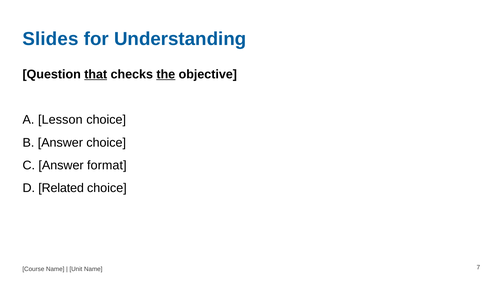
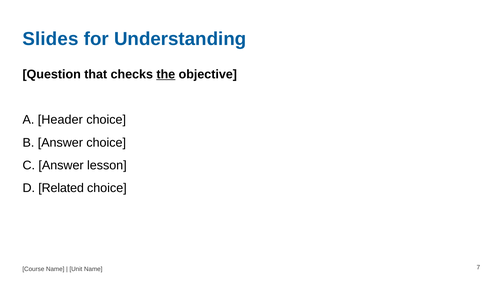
that underline: present -> none (96, 74)
Lesson: Lesson -> Header (60, 119)
format: format -> lesson (107, 165)
